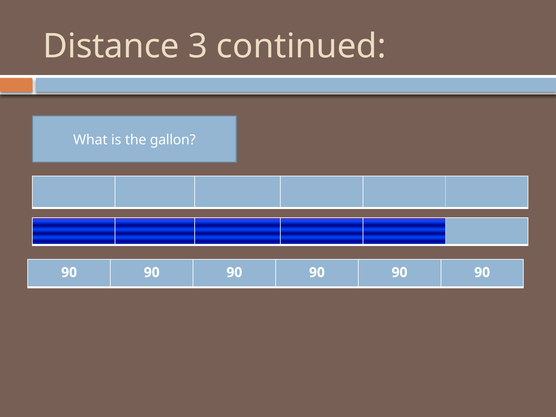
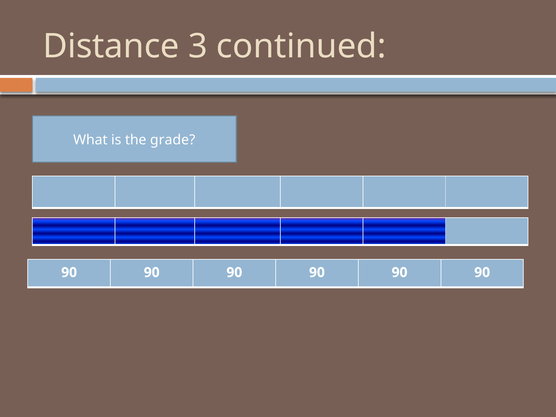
gallon: gallon -> grade (173, 140)
